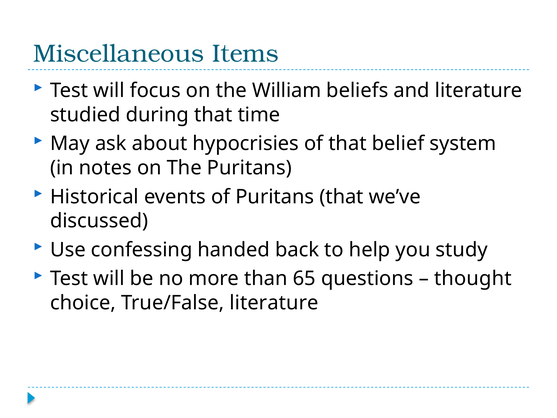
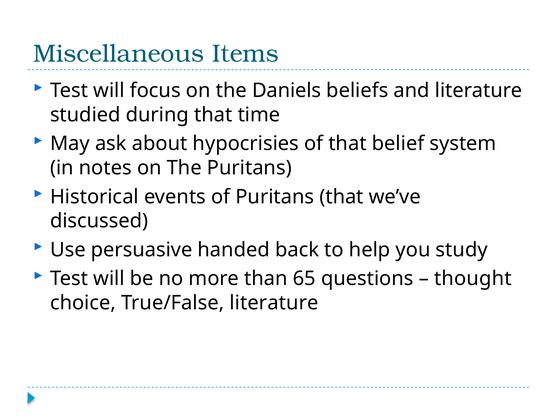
William: William -> Daniels (287, 91)
confessing: confessing -> persuasive (142, 250)
